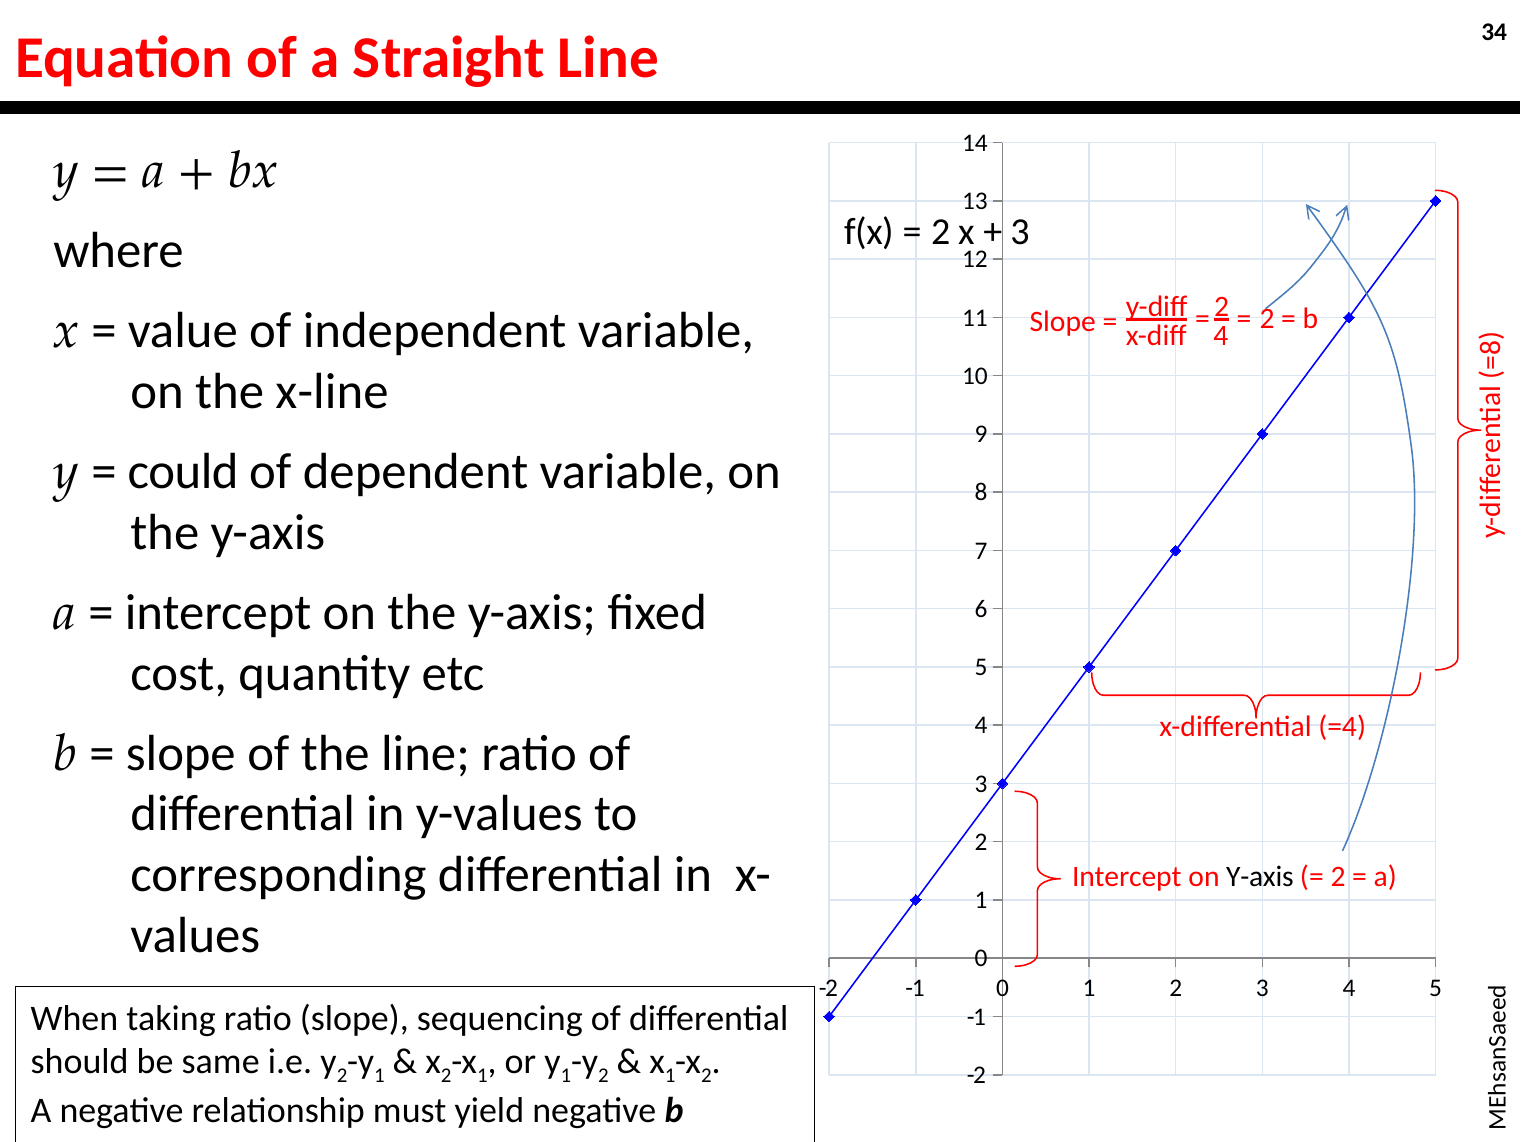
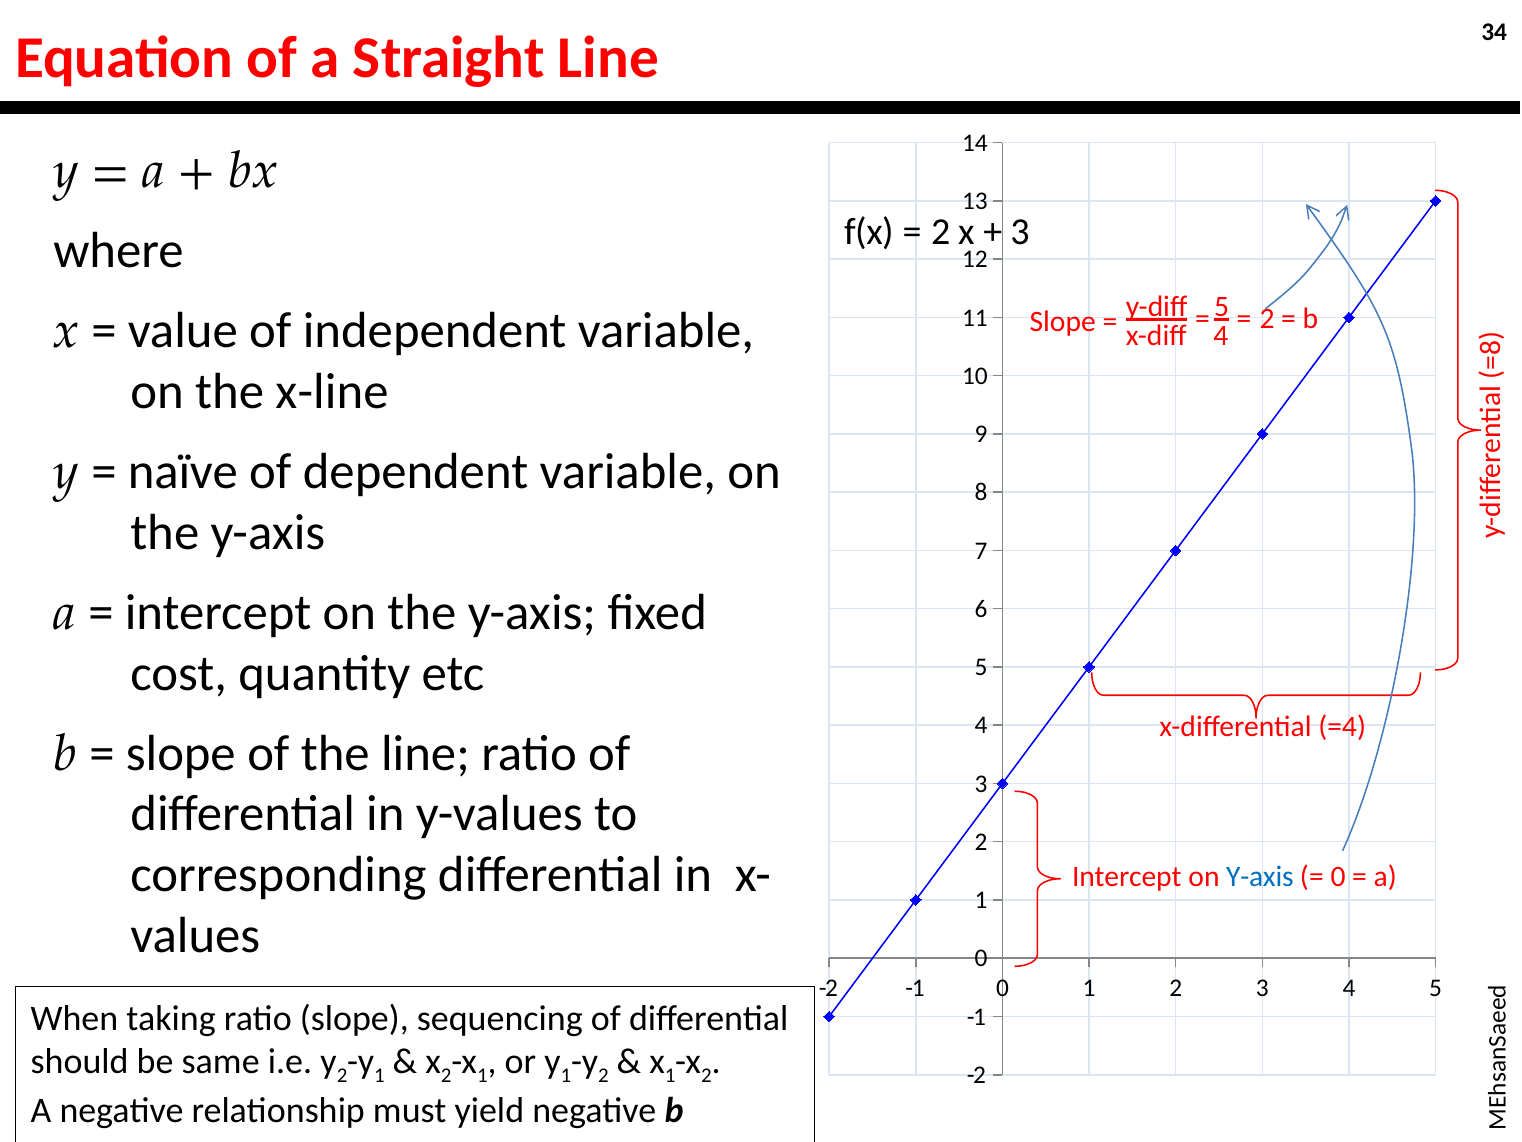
y-diff 2: 2 -> 5 (1221, 306)
could: could -> naïve (183, 471)
Y-axis colour: black -> blue (1260, 876)
2: 2 -> 0 (1338, 876)
